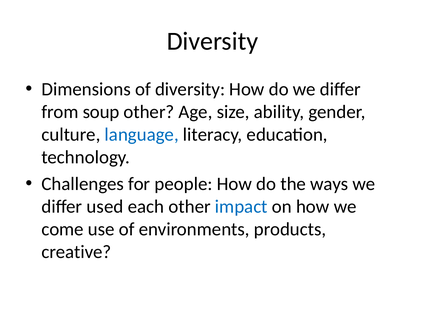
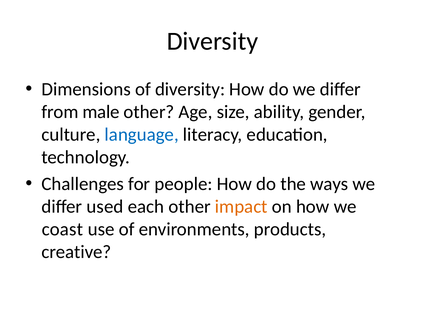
soup: soup -> male (101, 112)
impact colour: blue -> orange (241, 206)
come: come -> coast (62, 229)
